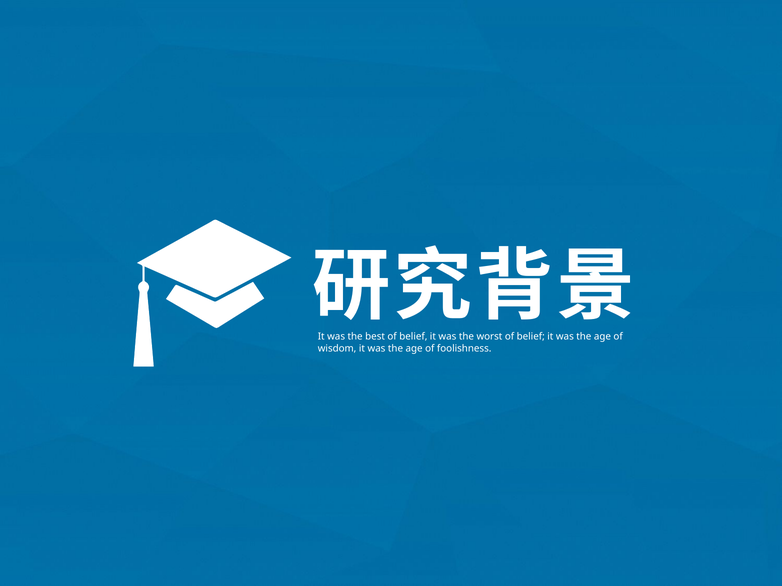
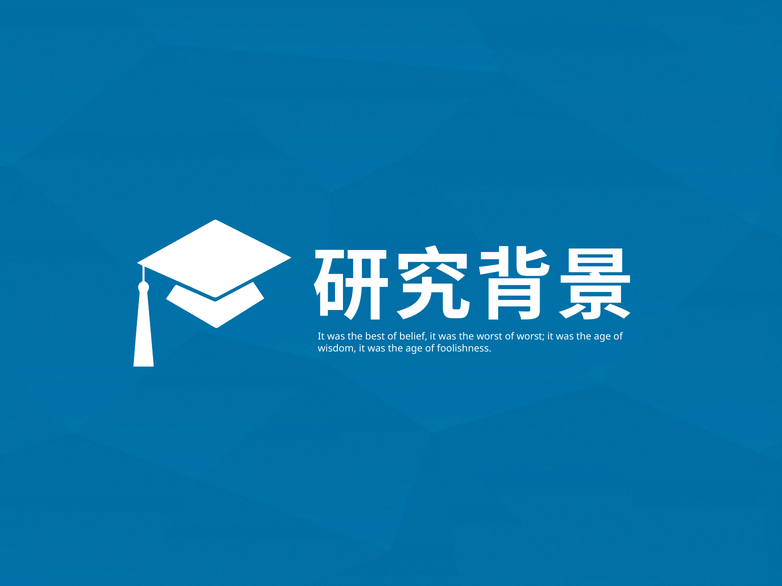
worst of belief: belief -> worst (531, 337)
